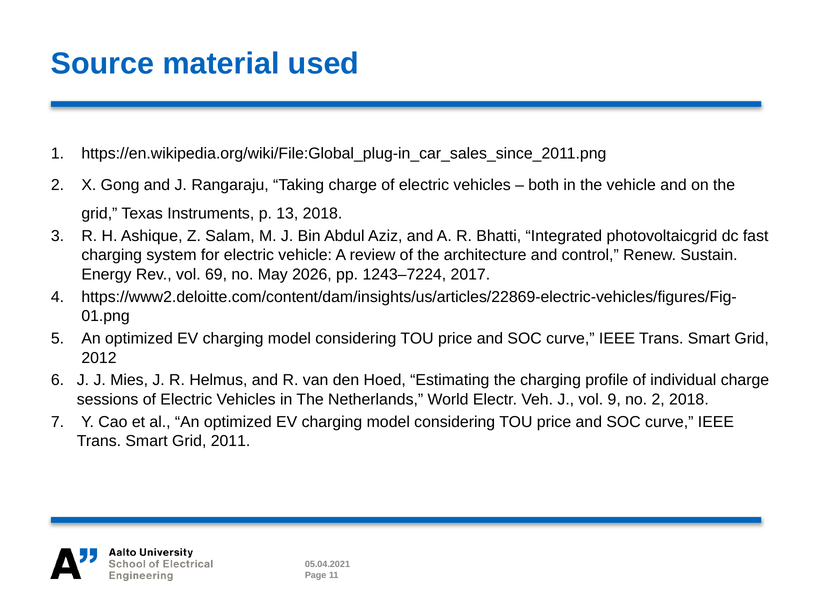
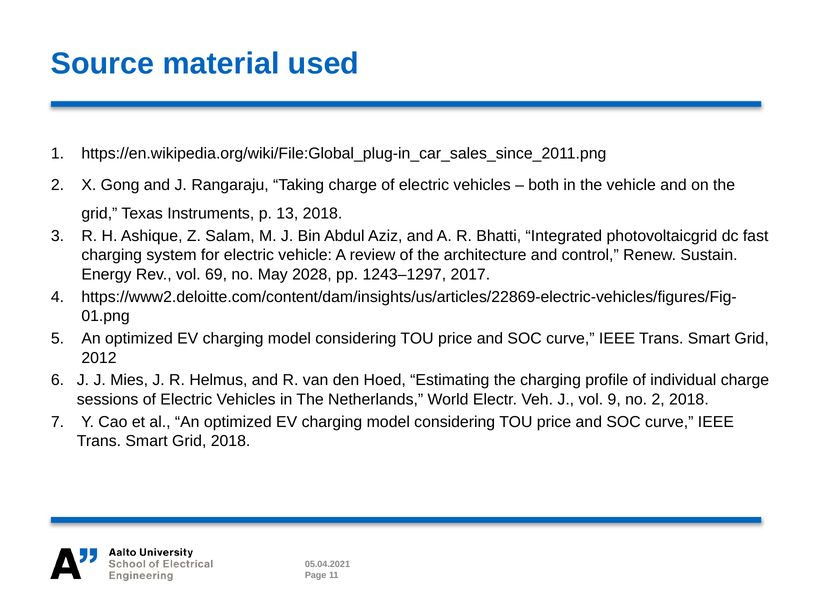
2026: 2026 -> 2028 (312, 274)
1243–7224: 1243–7224 -> 1243–1297 (404, 274)
Grid 2011: 2011 -> 2018 (231, 441)
